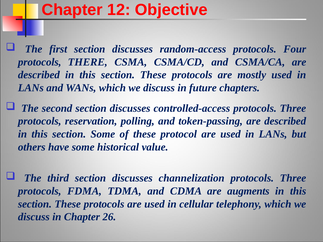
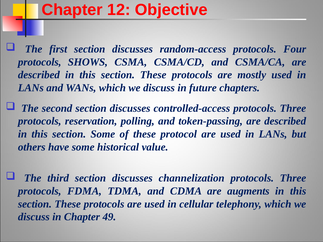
THERE: THERE -> SHOWS (88, 62)
26: 26 -> 49 (109, 217)
